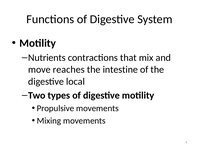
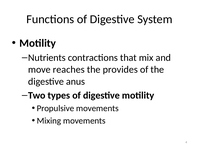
intestine: intestine -> provides (120, 70)
local: local -> anus (76, 82)
